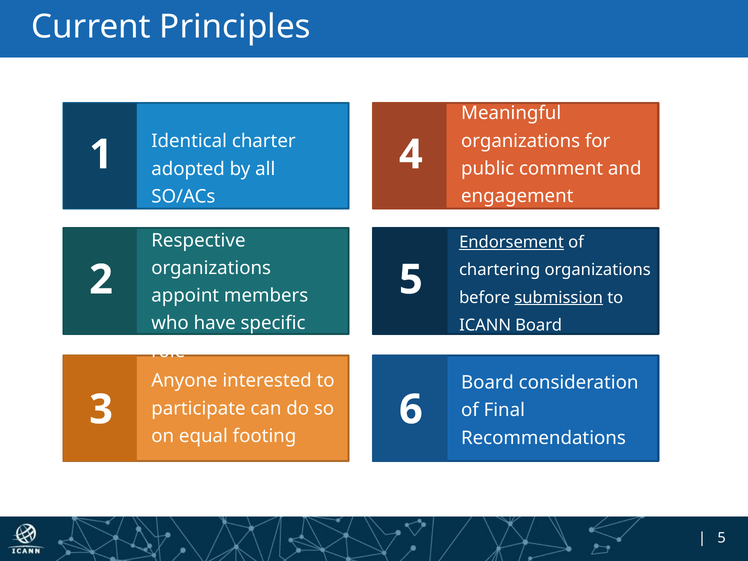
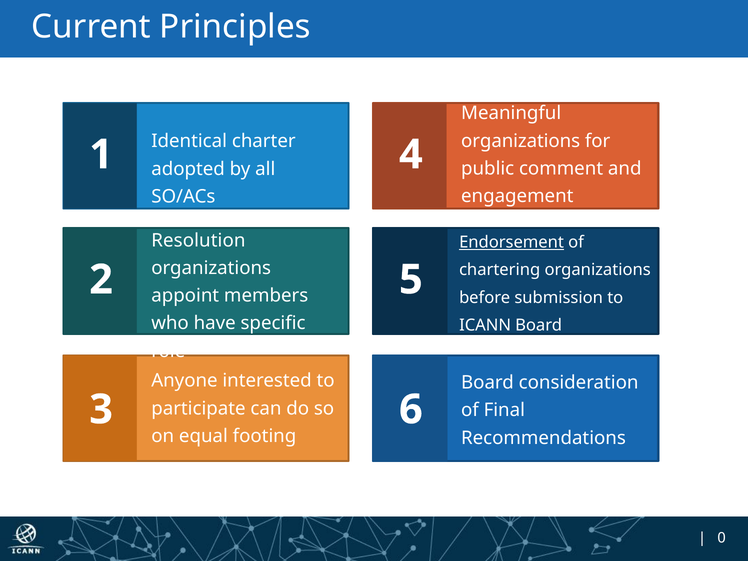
Respective: Respective -> Resolution (198, 240)
submission underline: present -> none (559, 298)
5: 5 -> 0 (722, 538)
